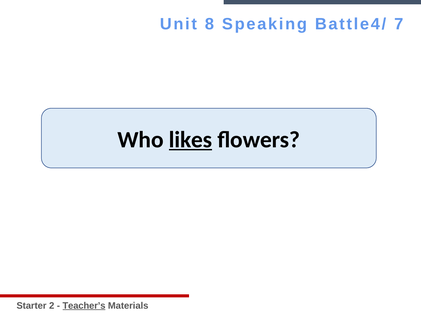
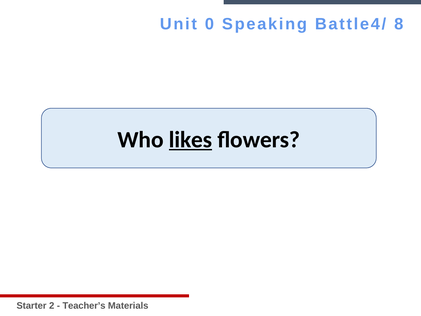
8: 8 -> 0 (209, 24)
7: 7 -> 8 (399, 24)
Teacher’s underline: present -> none (84, 305)
